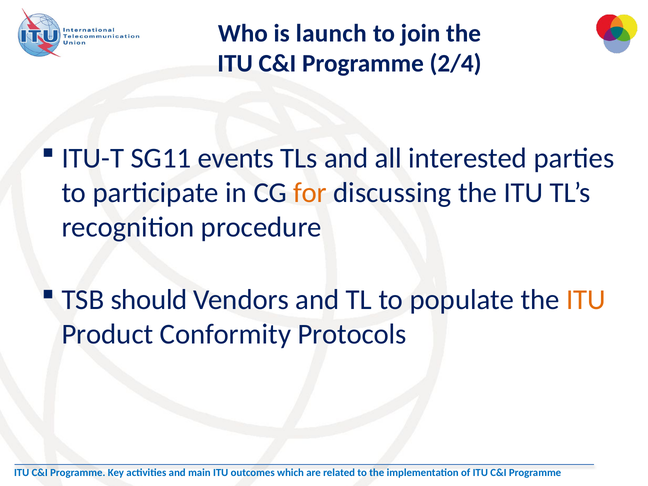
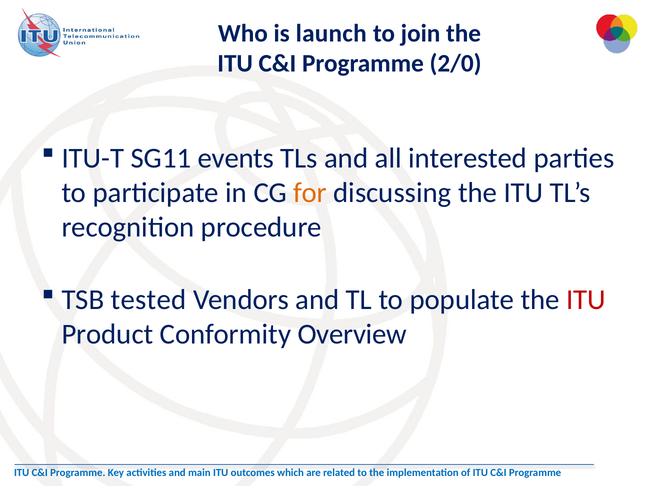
2/4: 2/4 -> 2/0 (456, 64)
should: should -> tested (149, 300)
ITU colour: orange -> red (586, 300)
Protocols: Protocols -> Overview (352, 334)
